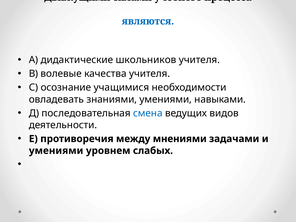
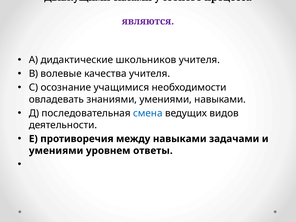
являются colour: blue -> purple (148, 21)
между мнениями: мнениями -> навыками (180, 139)
слабых: слабых -> ответы (153, 151)
